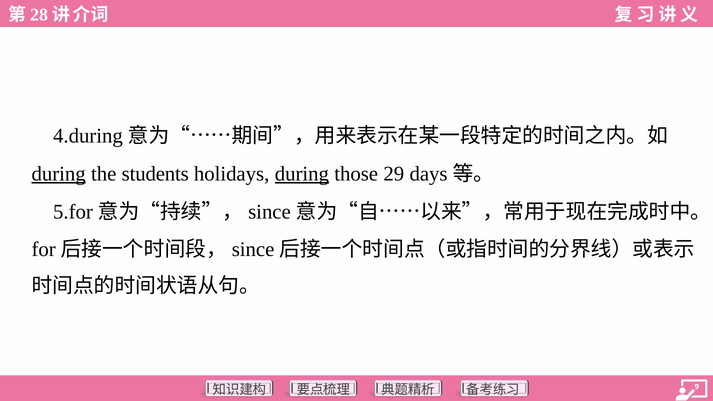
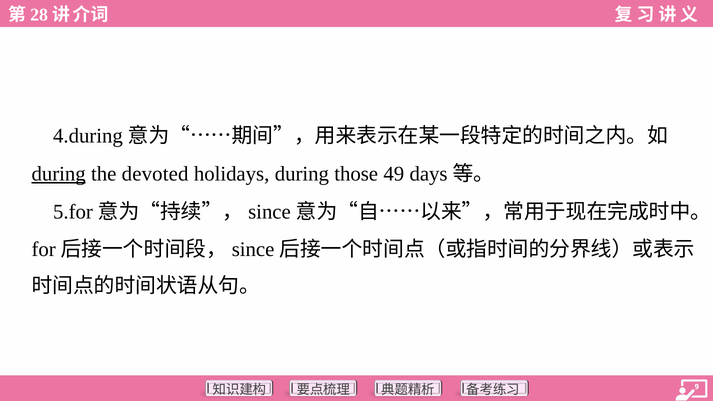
students: students -> devoted (155, 174)
during underline: present -> none (302, 174)
29: 29 -> 49 (394, 174)
